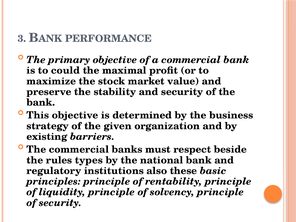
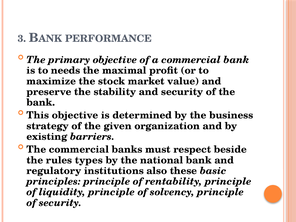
could: could -> needs (66, 71)
